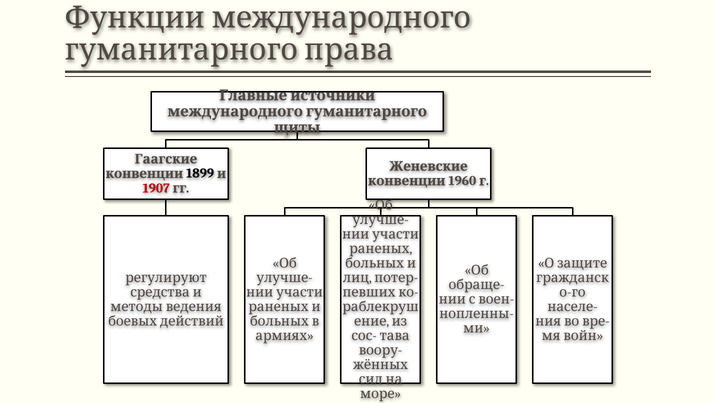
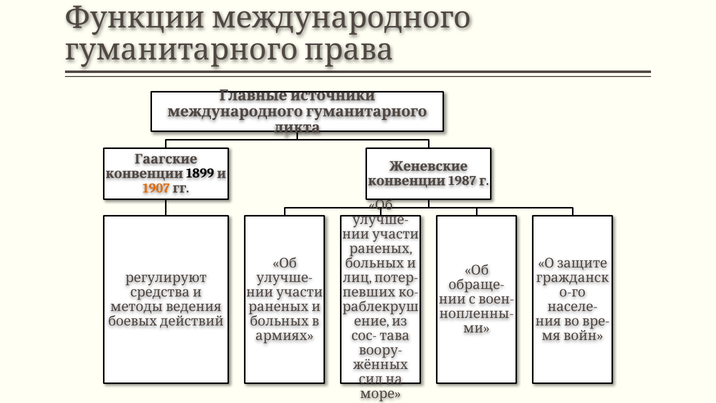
щиты: щиты -> ликта (297, 127)
1960: 1960 -> 1987 (462, 181)
1907 colour: red -> orange (156, 188)
